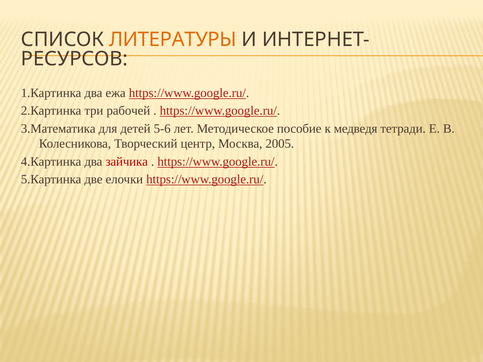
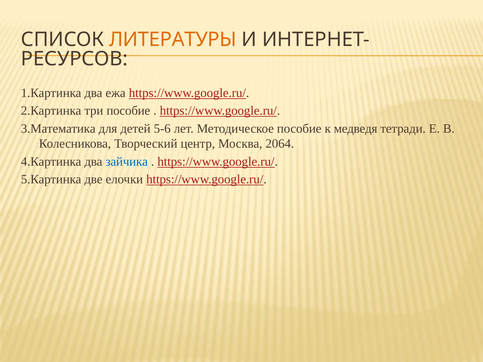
три рабочей: рабочей -> пособие (128, 111)
2005: 2005 -> 2064 (280, 144)
зайчика colour: red -> blue (127, 162)
